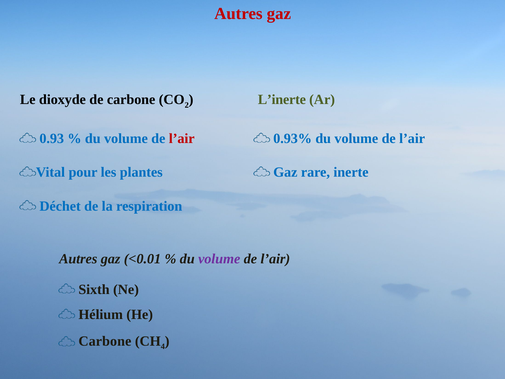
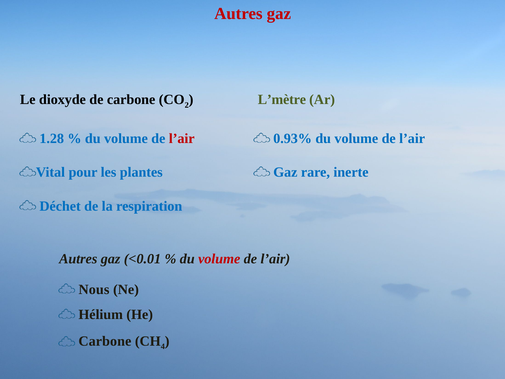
L’inerte: L’inerte -> L’mètre (282, 100)
0.93: 0.93 -> 1.28 (52, 139)
volume colour: purple -> red (219, 259)
Sixth: Sixth -> Nous (94, 289)
